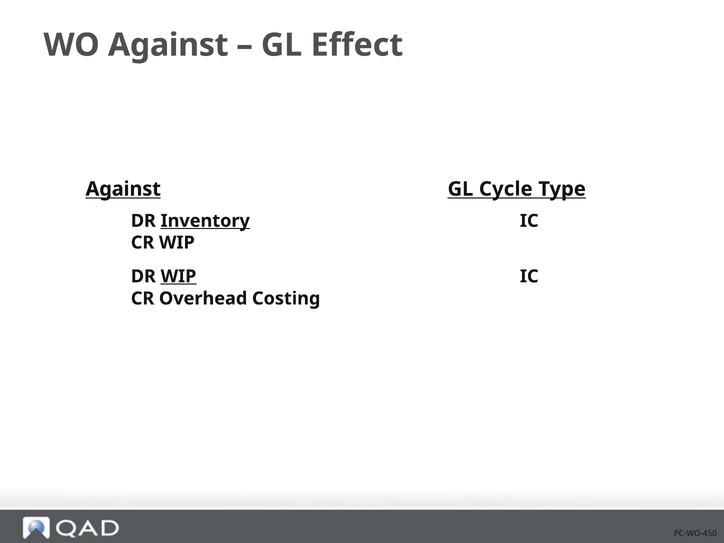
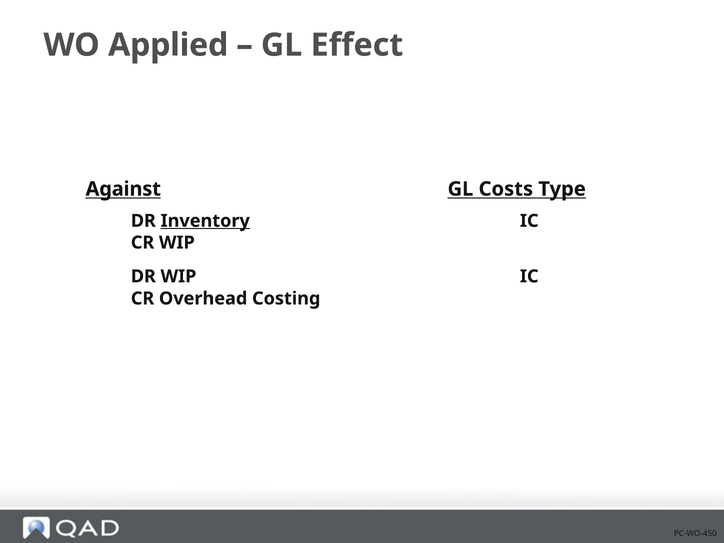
WO Against: Against -> Applied (168, 45)
Cycle: Cycle -> Costs (506, 189)
WIP underline: present -> none (178, 276)
